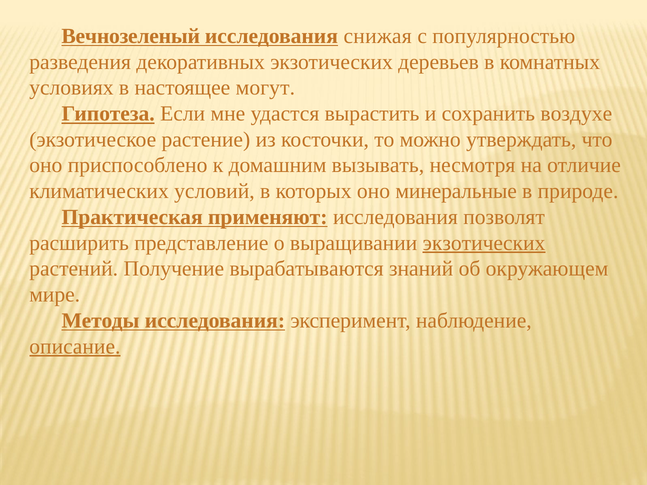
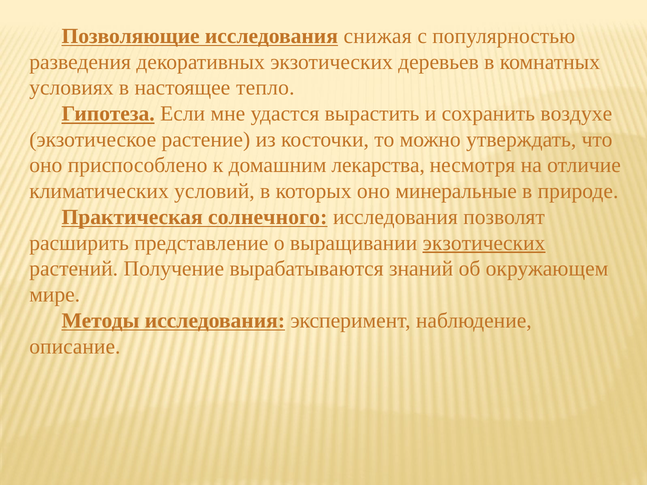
Вечнозеленый: Вечнозеленый -> Позволяющие (131, 36)
могут: могут -> тепло (265, 88)
вызывать: вызывать -> лекарства (378, 165)
применяют: применяют -> солнечного (268, 217)
описание underline: present -> none (75, 347)
